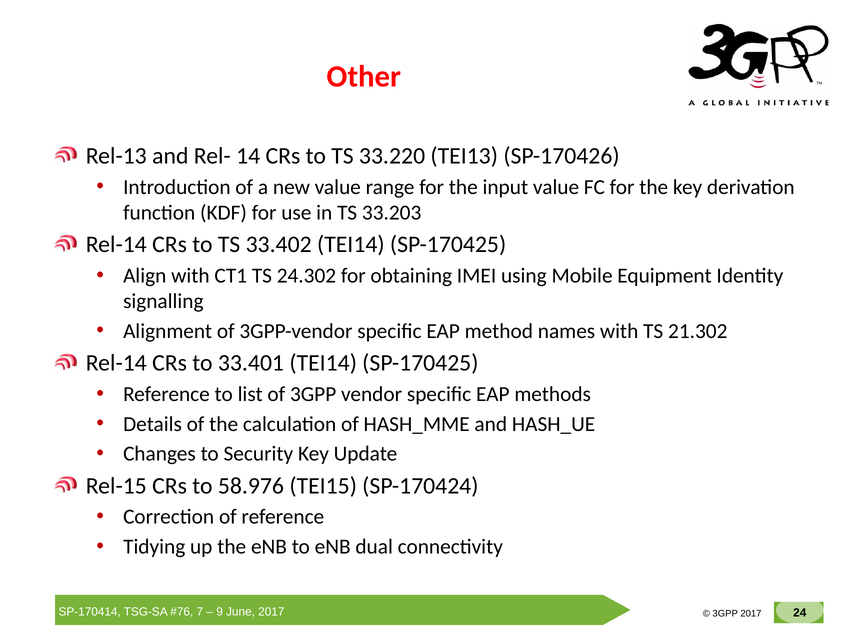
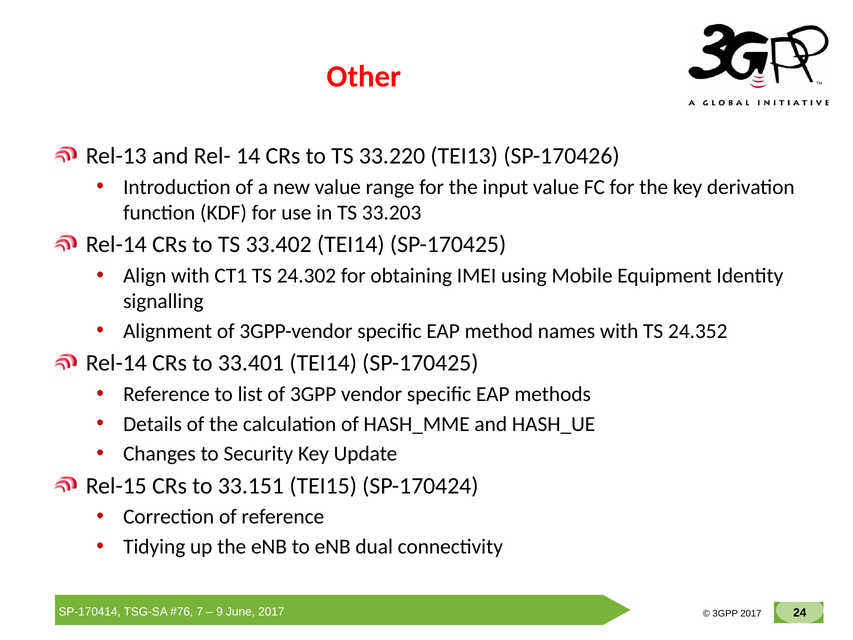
21.302: 21.302 -> 24.352 (698, 331)
58.976: 58.976 -> 33.151 (251, 486)
